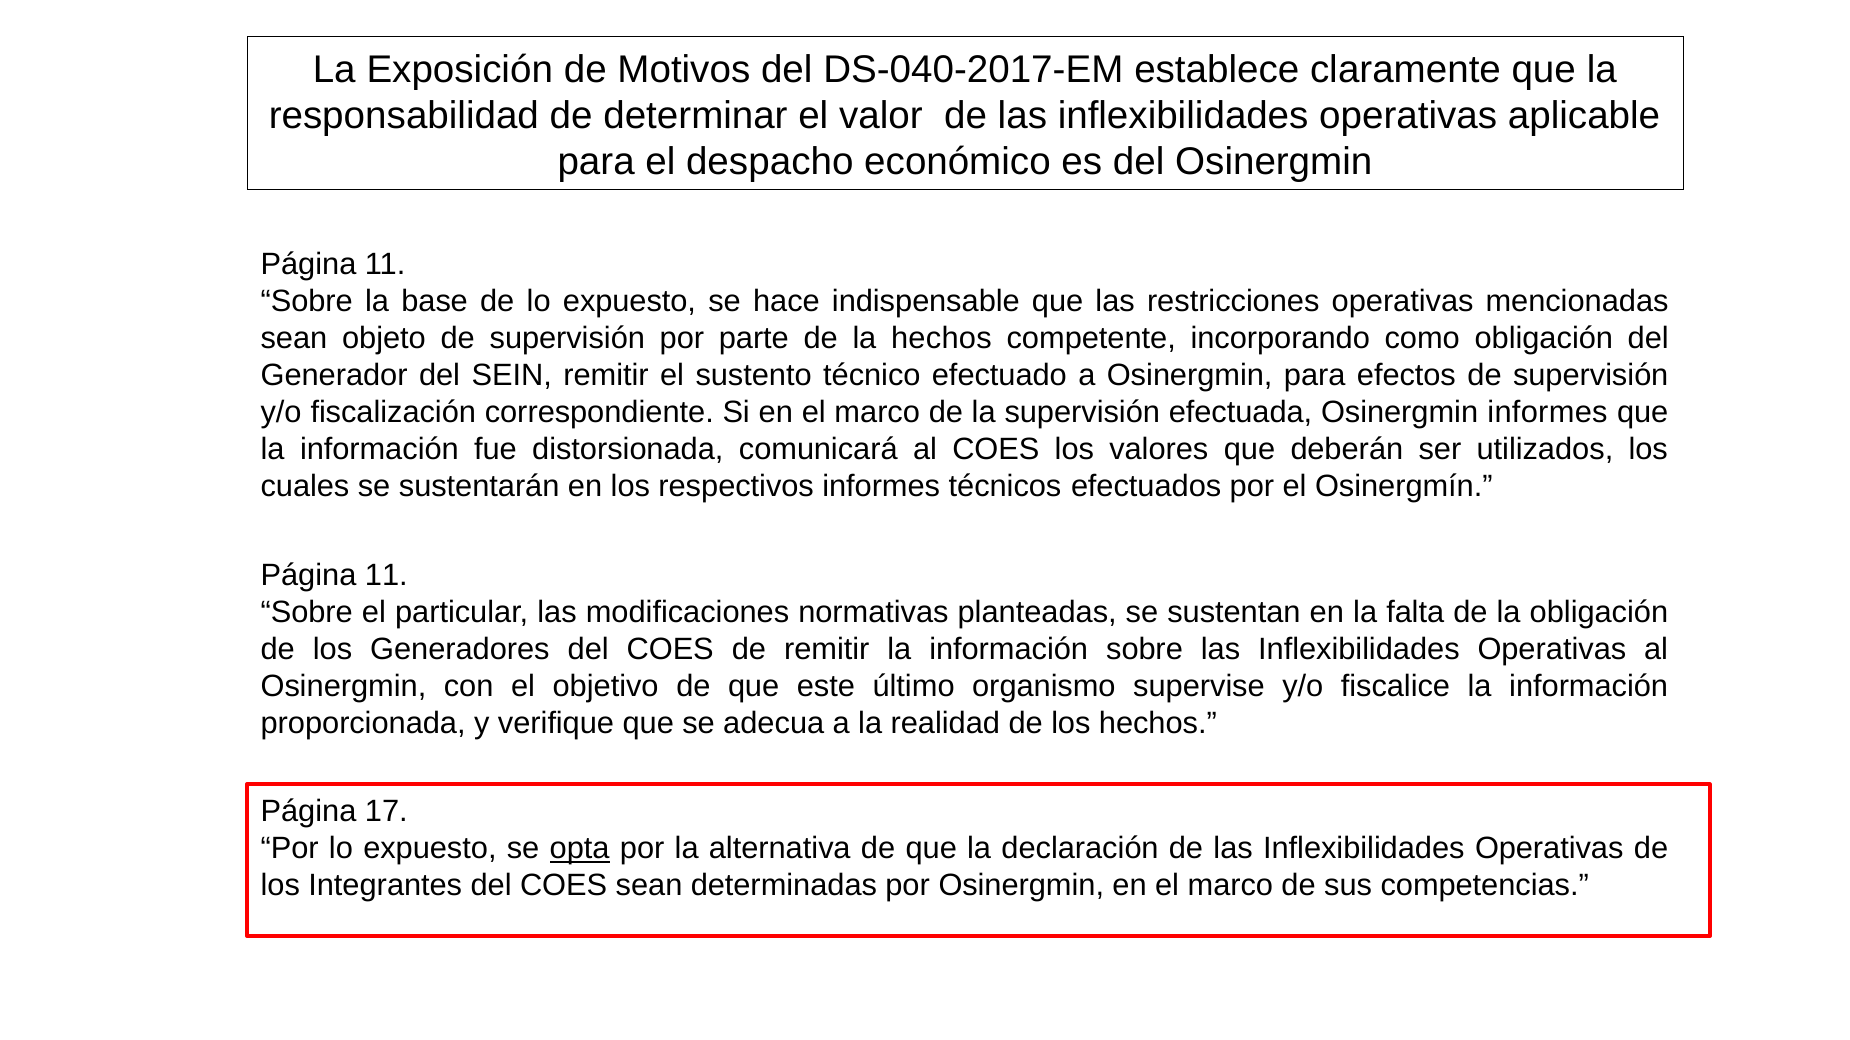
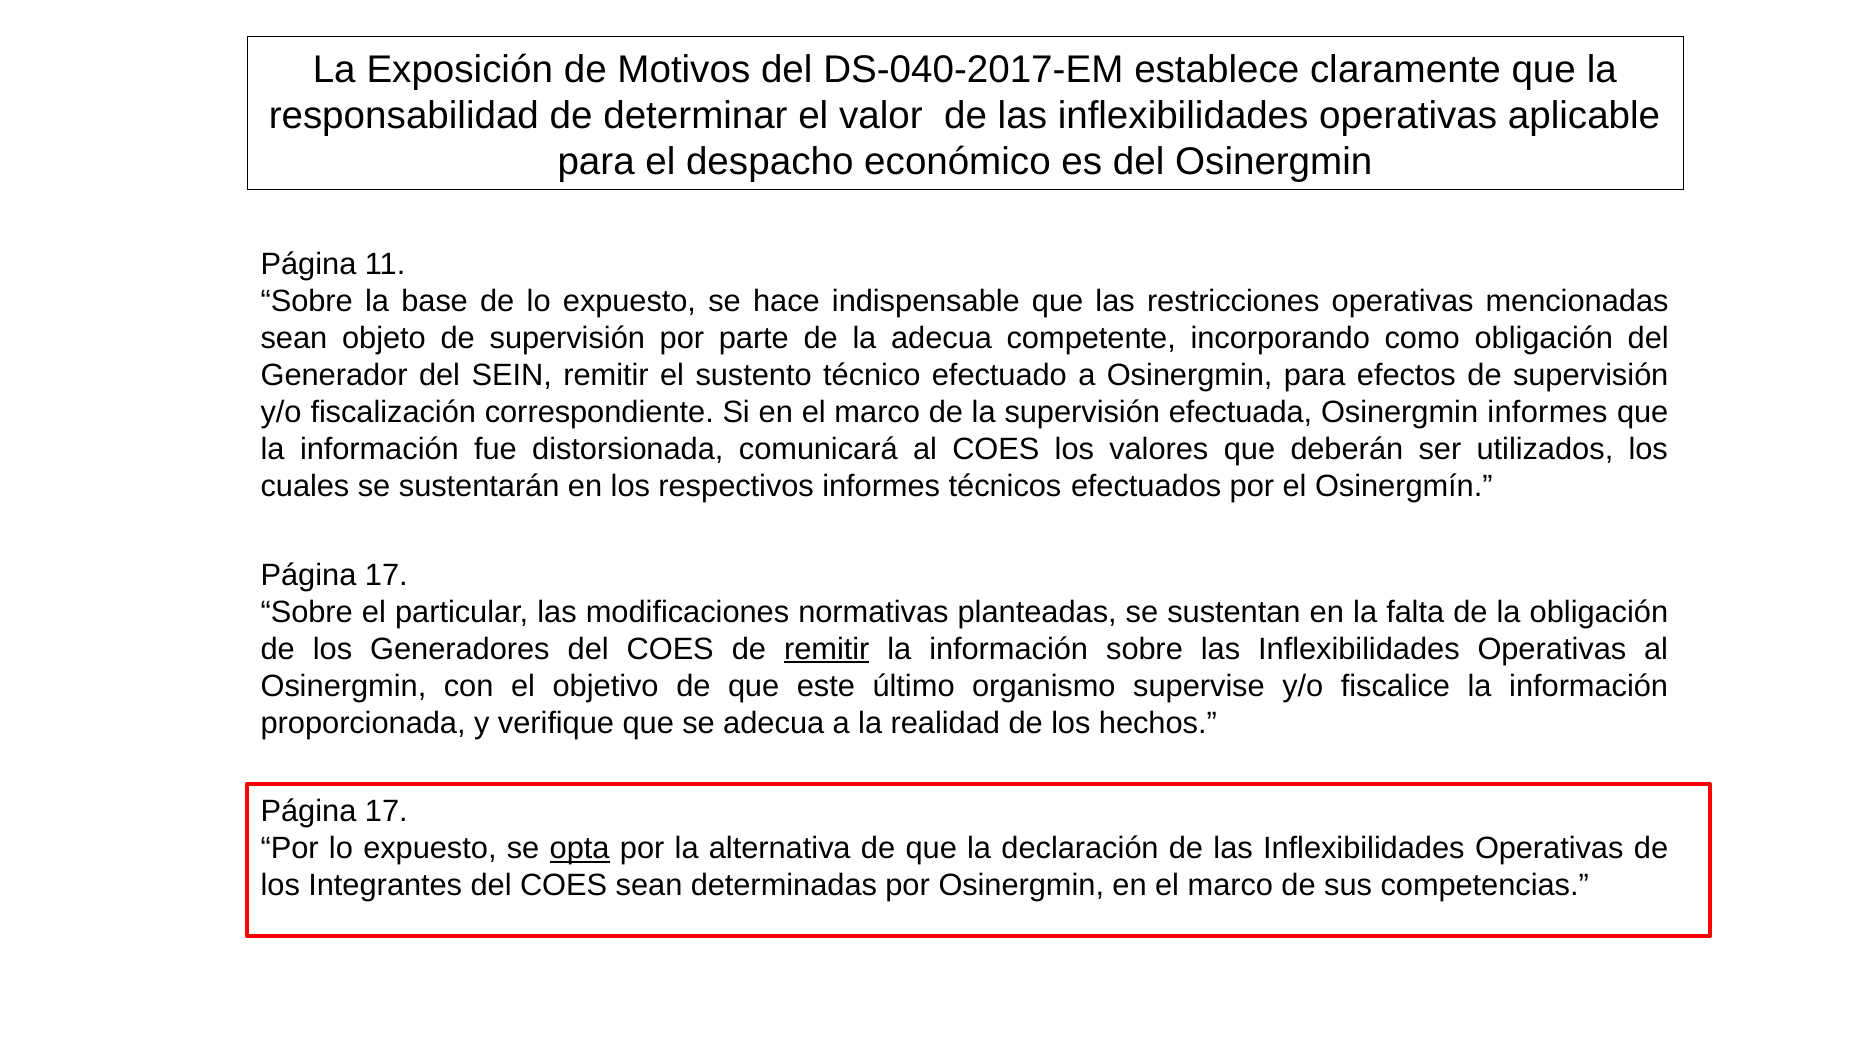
la hechos: hechos -> adecua (942, 338)
11: 11 -> 17 (386, 576)
remitir underline: none -> present (827, 650)
